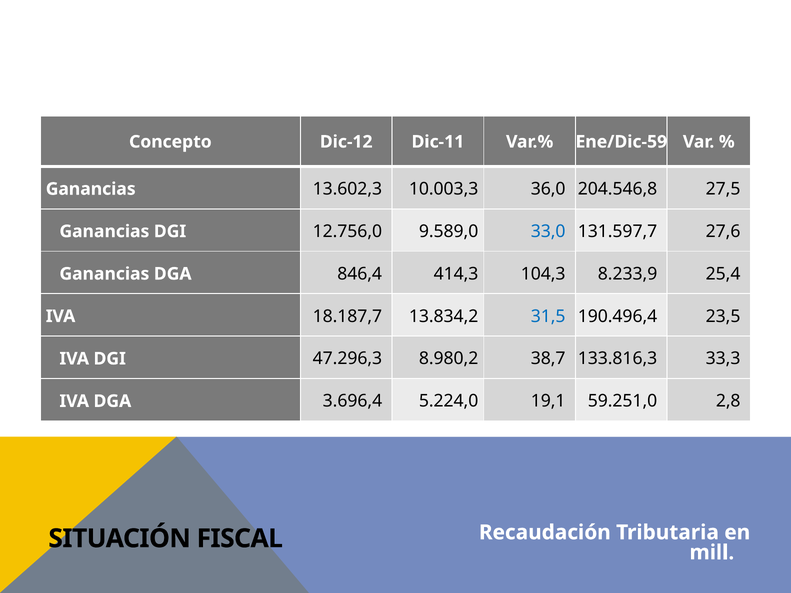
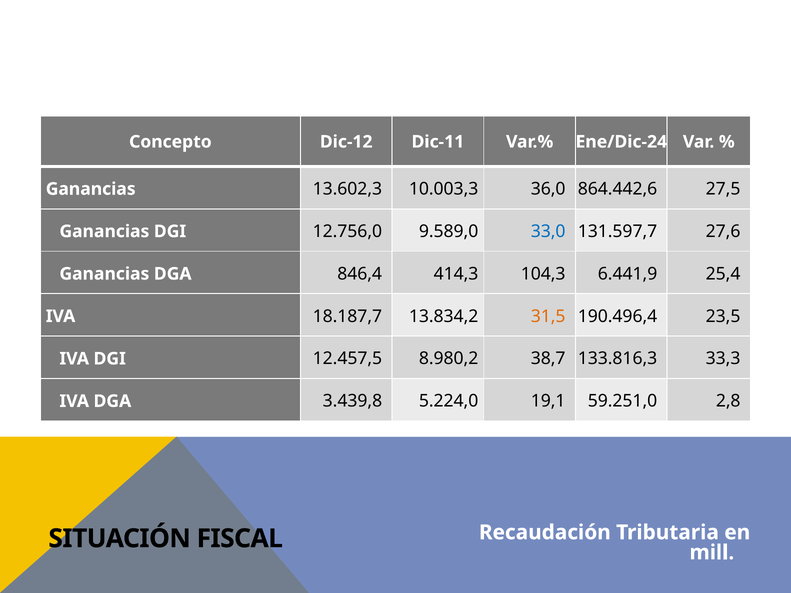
Ene/Dic-59: Ene/Dic-59 -> Ene/Dic-24 (621, 142)
204.546,8: 204.546,8 -> 864.442,6 (618, 189)
8.233,9: 8.233,9 -> 6.441,9 (628, 274)
31,5 colour: blue -> orange (548, 316)
47.296,3: 47.296,3 -> 12.457,5 (347, 359)
3.696,4: 3.696,4 -> 3.439,8 (352, 401)
